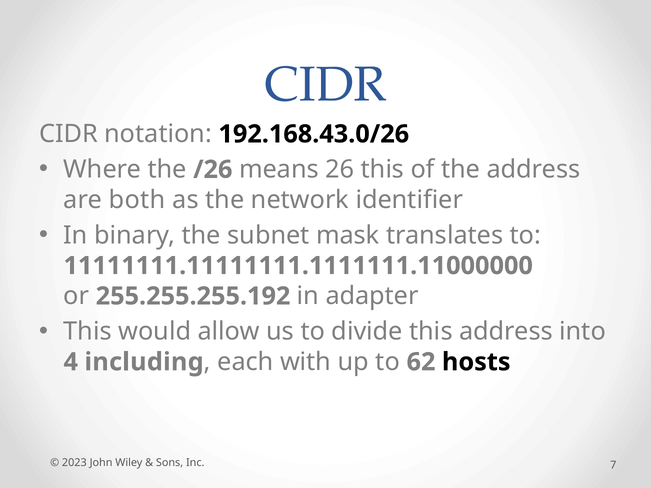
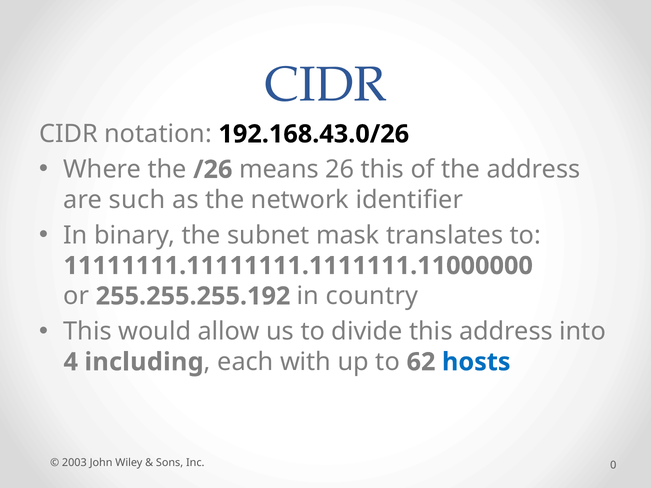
both: both -> such (137, 200)
adapter: adapter -> country (372, 296)
hosts colour: black -> blue (476, 362)
2023: 2023 -> 2003 (74, 463)
7: 7 -> 0 (613, 465)
